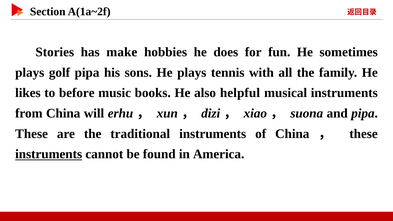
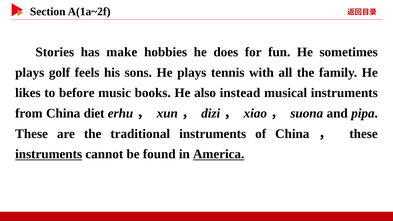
golf pipa: pipa -> feels (87, 72)
helpful: helpful -> instead (240, 93)
will: will -> diet (94, 113)
America underline: none -> present (219, 154)
